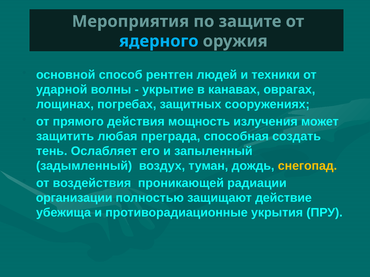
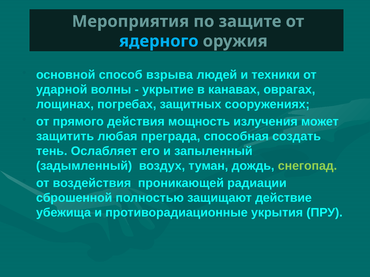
рентген: рентген -> взрыва (170, 75)
снегопад colour: yellow -> light green (307, 166)
организации: организации -> сброшенной (74, 198)
